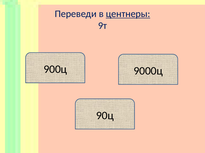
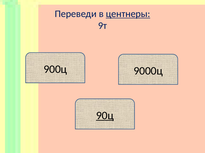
90ц underline: none -> present (105, 116)
